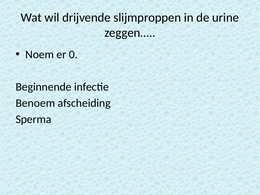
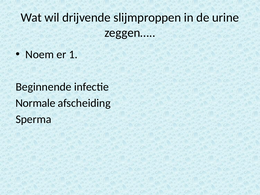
0: 0 -> 1 (73, 55)
Benoem: Benoem -> Normale (35, 103)
